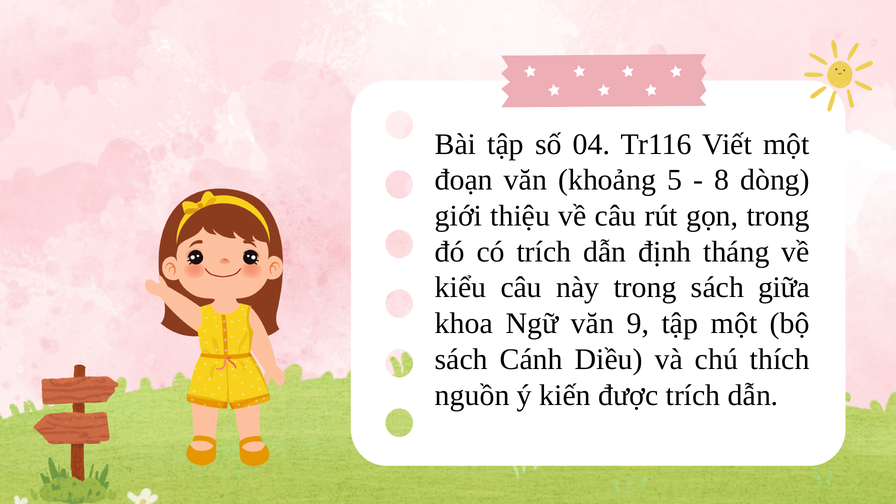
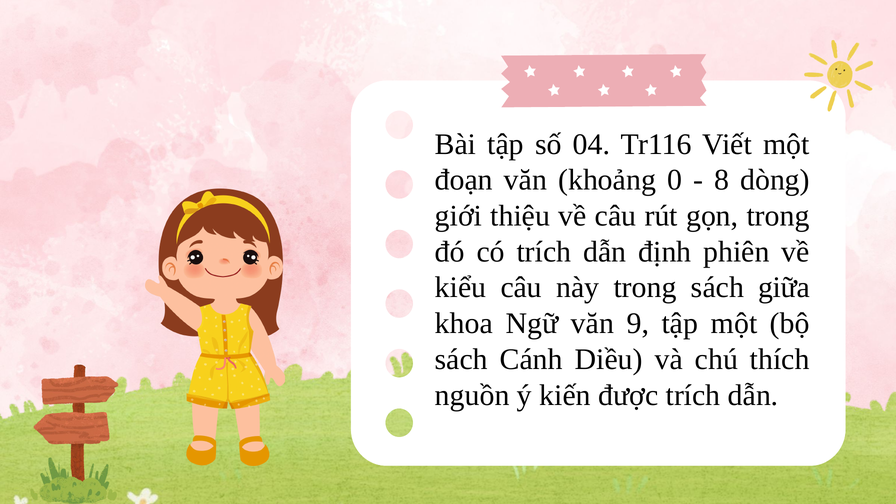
5: 5 -> 0 (675, 180)
tháng: tháng -> phiên (736, 252)
